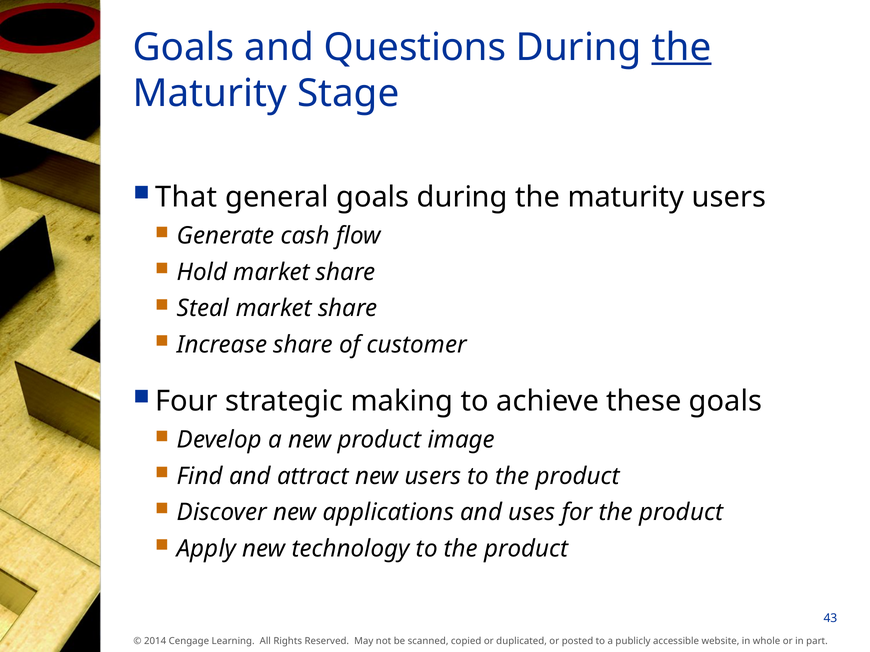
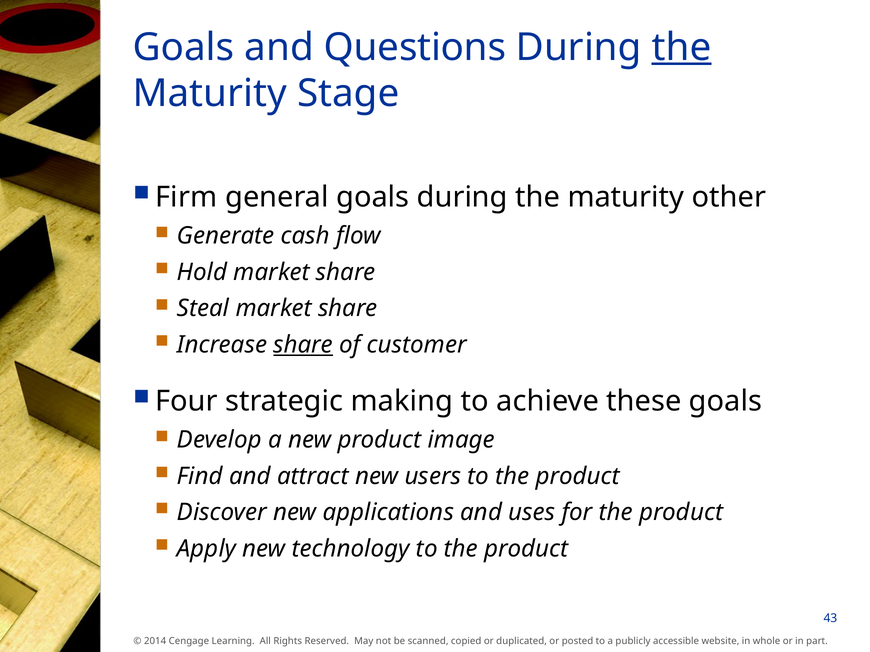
That: That -> Firm (186, 197)
maturity users: users -> other (729, 197)
share underline: none -> present (303, 345)
